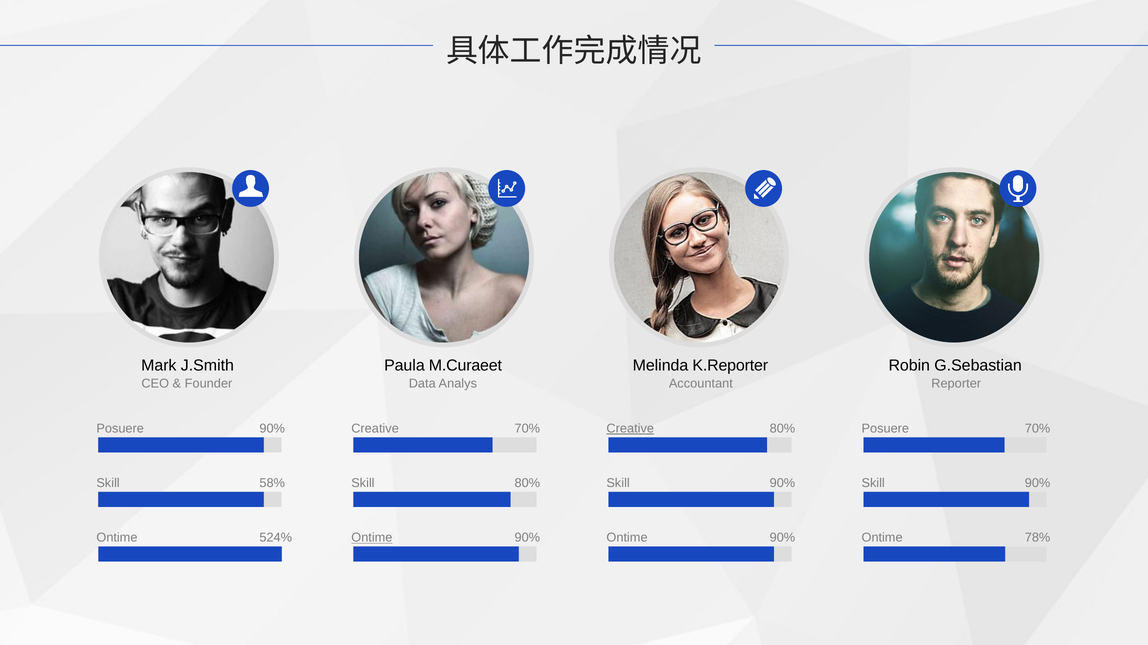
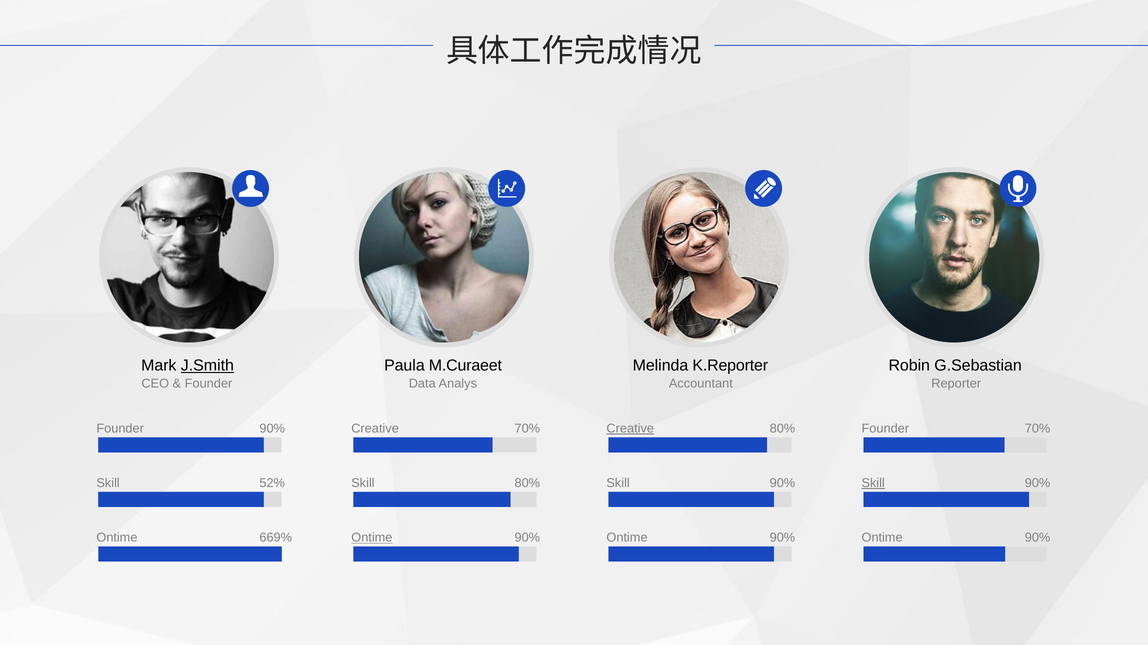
J.Smith underline: none -> present (207, 366)
Posuere: Posuere -> Founder (120, 429)
Posuere: Posuere -> Founder (885, 429)
58%: 58% -> 52% (272, 483)
Skill underline: none -> present (873, 483)
524%: 524% -> 669% (276, 538)
78%: 78% -> 90% (1038, 538)
